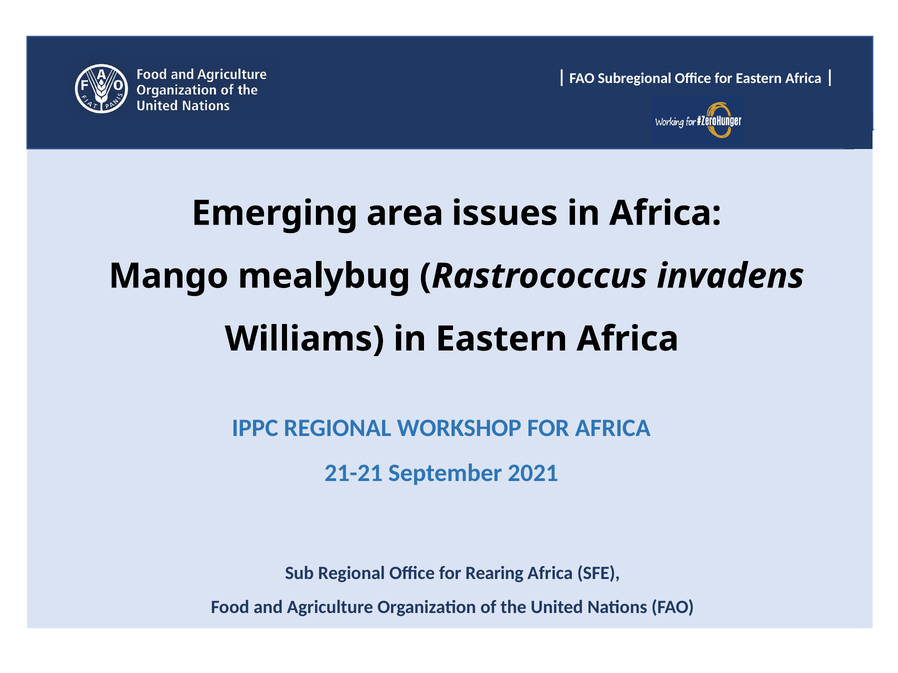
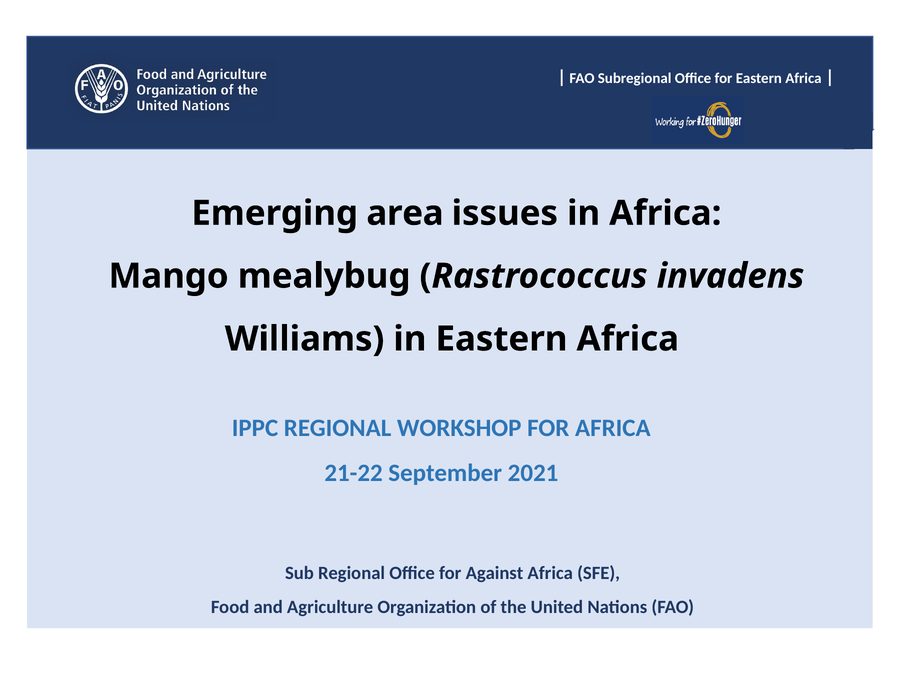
21-21: 21-21 -> 21-22 (354, 473)
Rearing: Rearing -> Against (494, 574)
